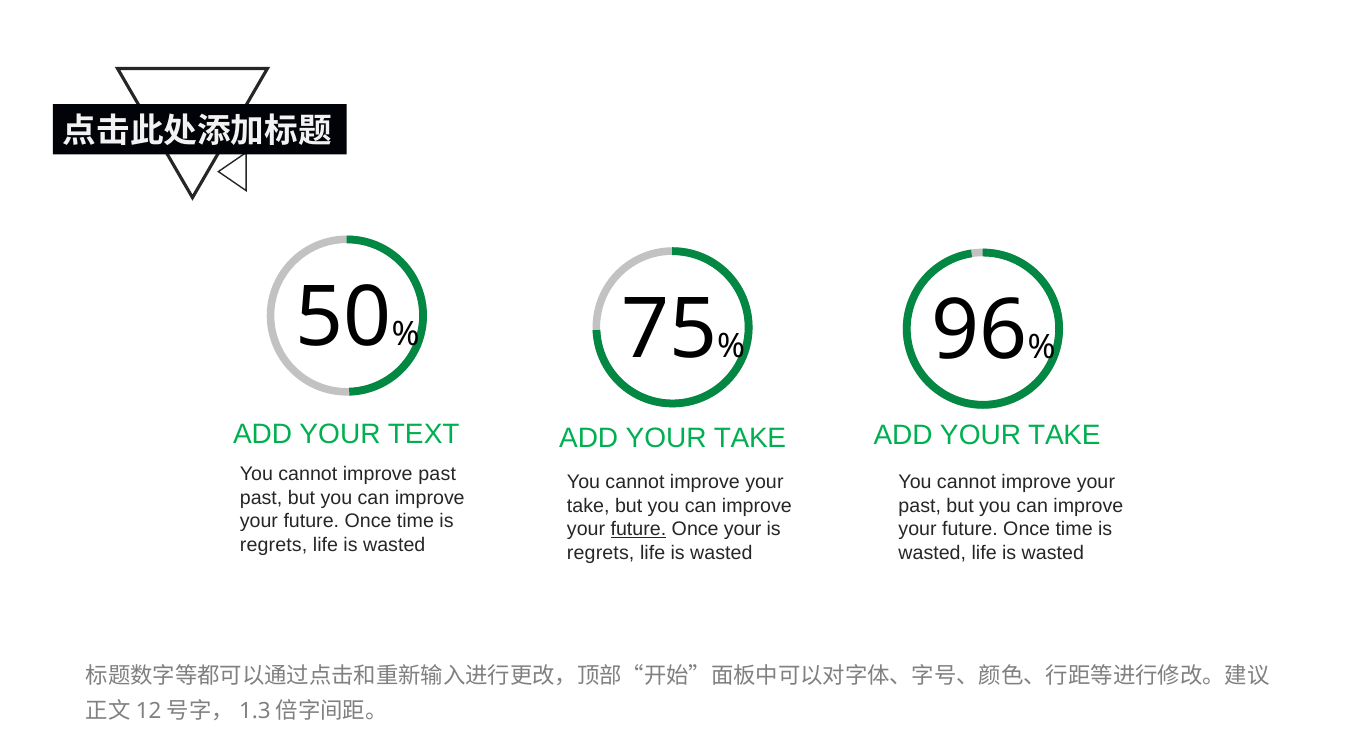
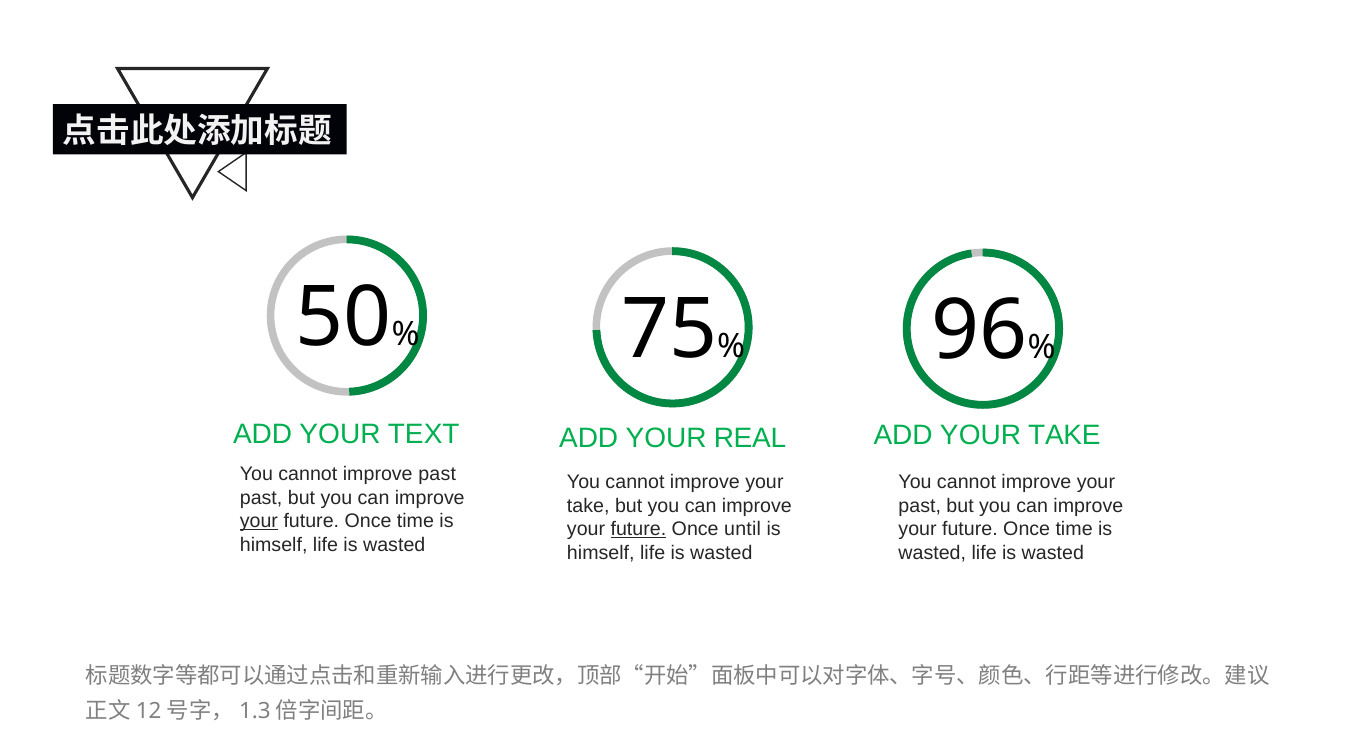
TAKE: TAKE -> REAL (750, 438)
your underline: none -> present (259, 522)
Once your: your -> until (743, 530)
regrets: regrets -> himself (274, 545)
regrets: regrets -> himself (601, 553)
